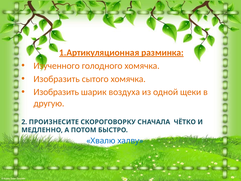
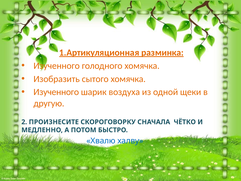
Изобразить: Изобразить -> Изученного (56, 92)
